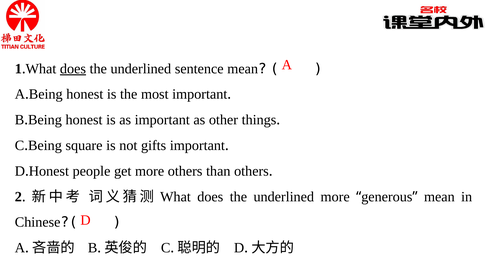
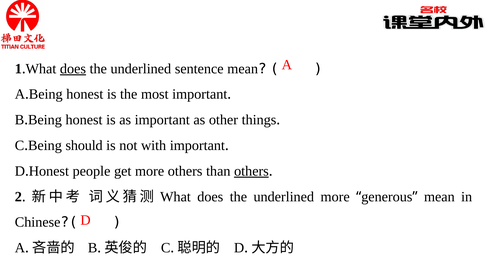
square: square -> should (84, 145)
gifts: gifts -> with (154, 145)
others underline: none -> present (251, 171)
